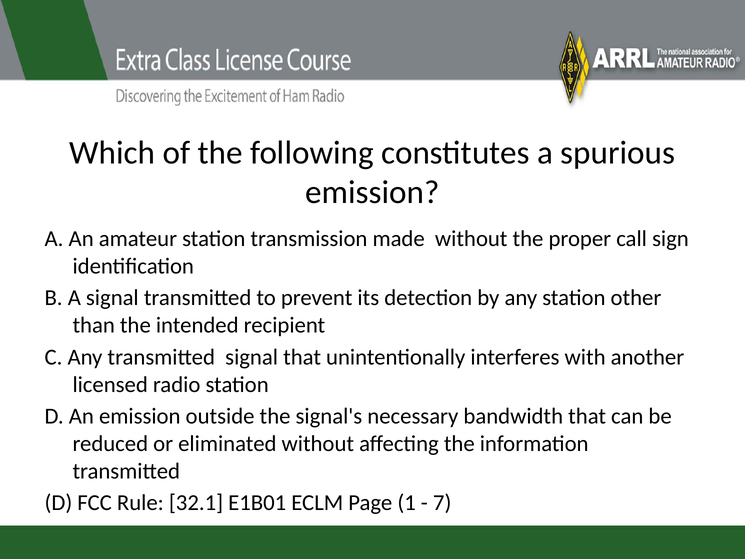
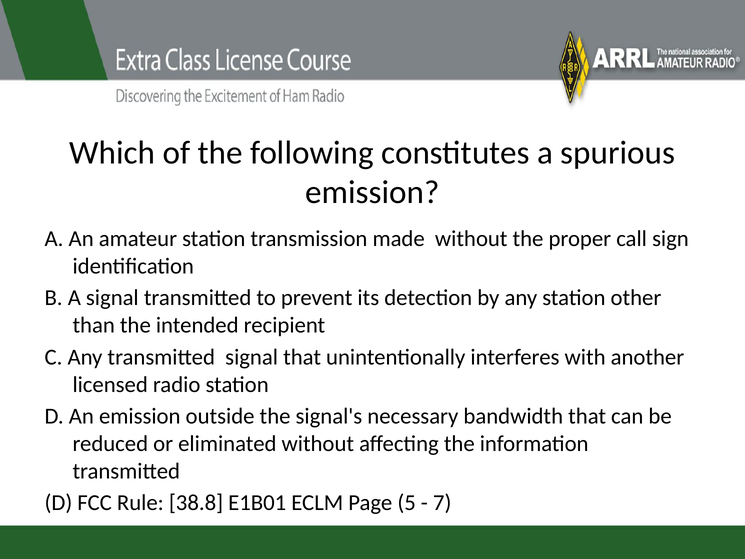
32.1: 32.1 -> 38.8 (196, 503)
1: 1 -> 5 (407, 503)
